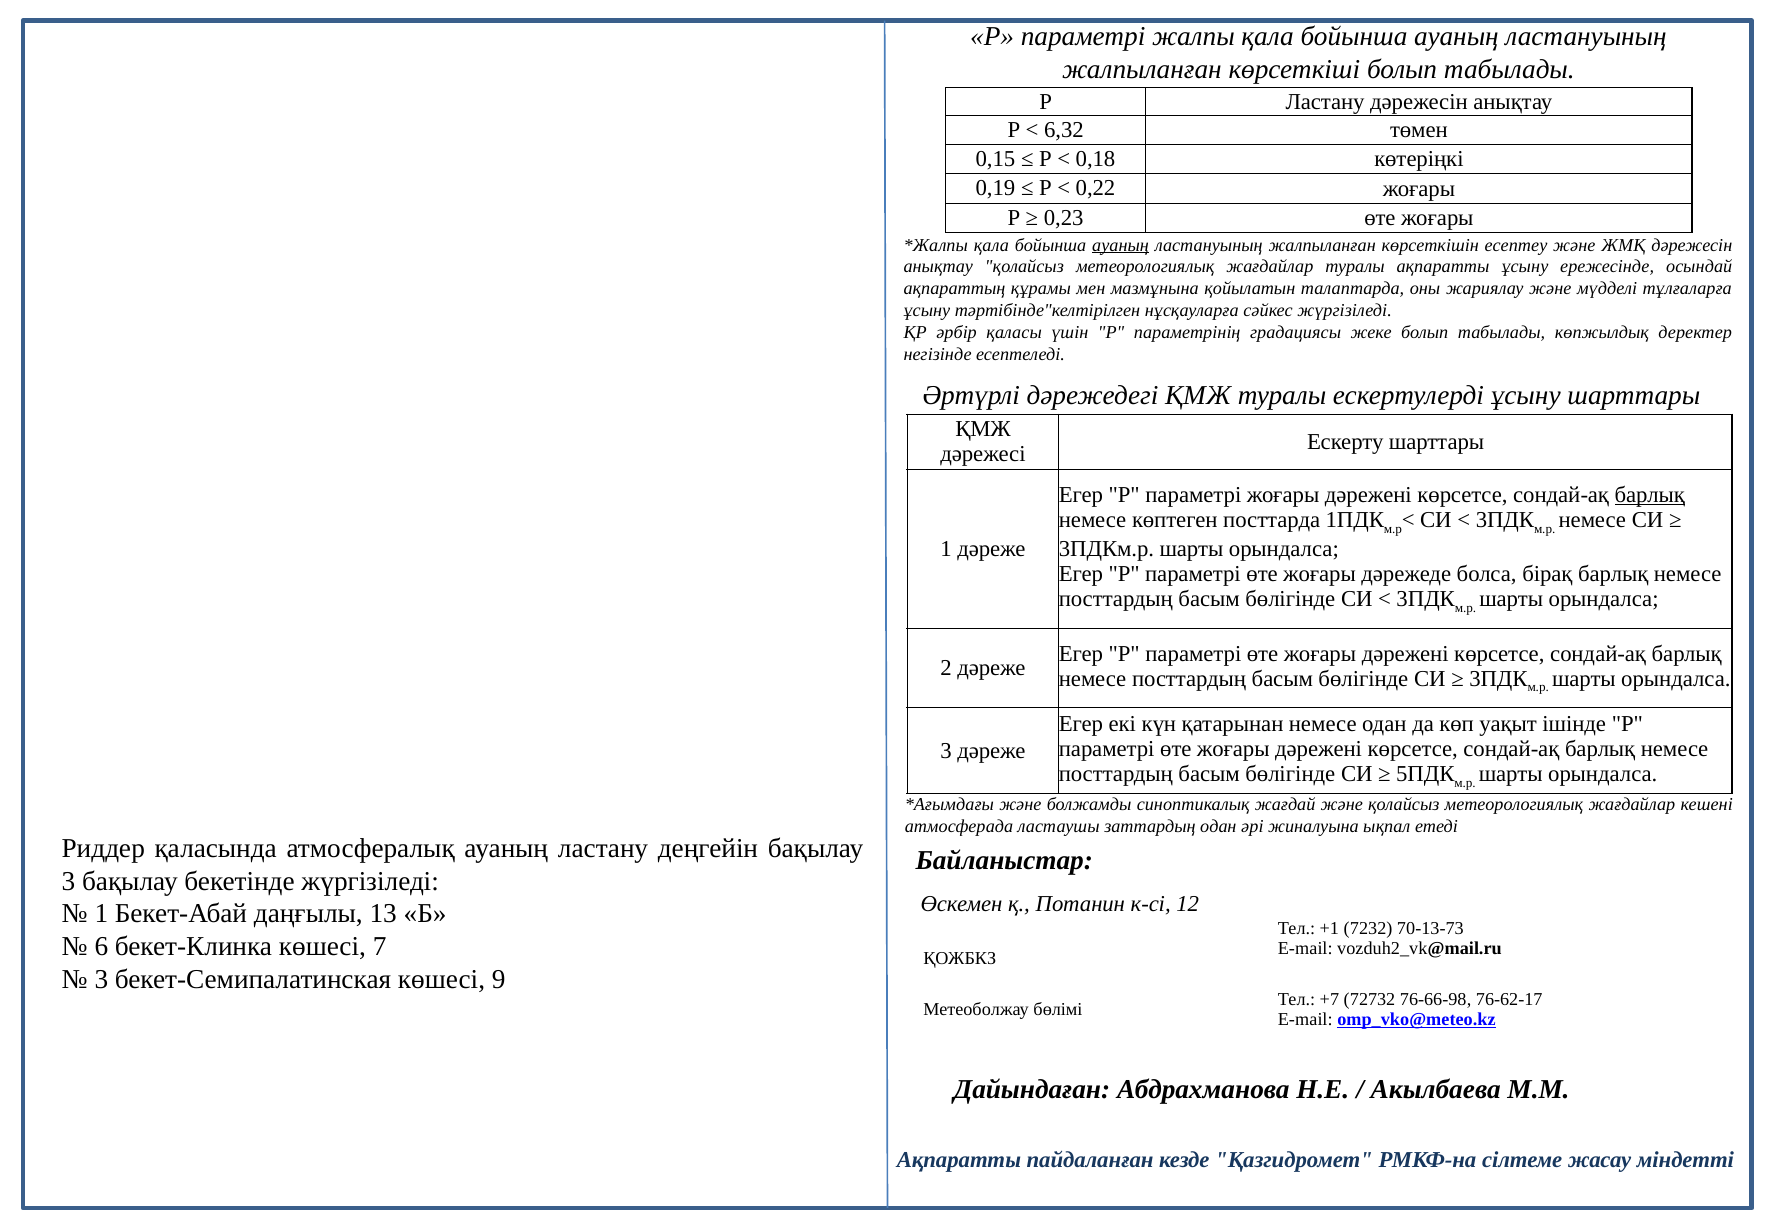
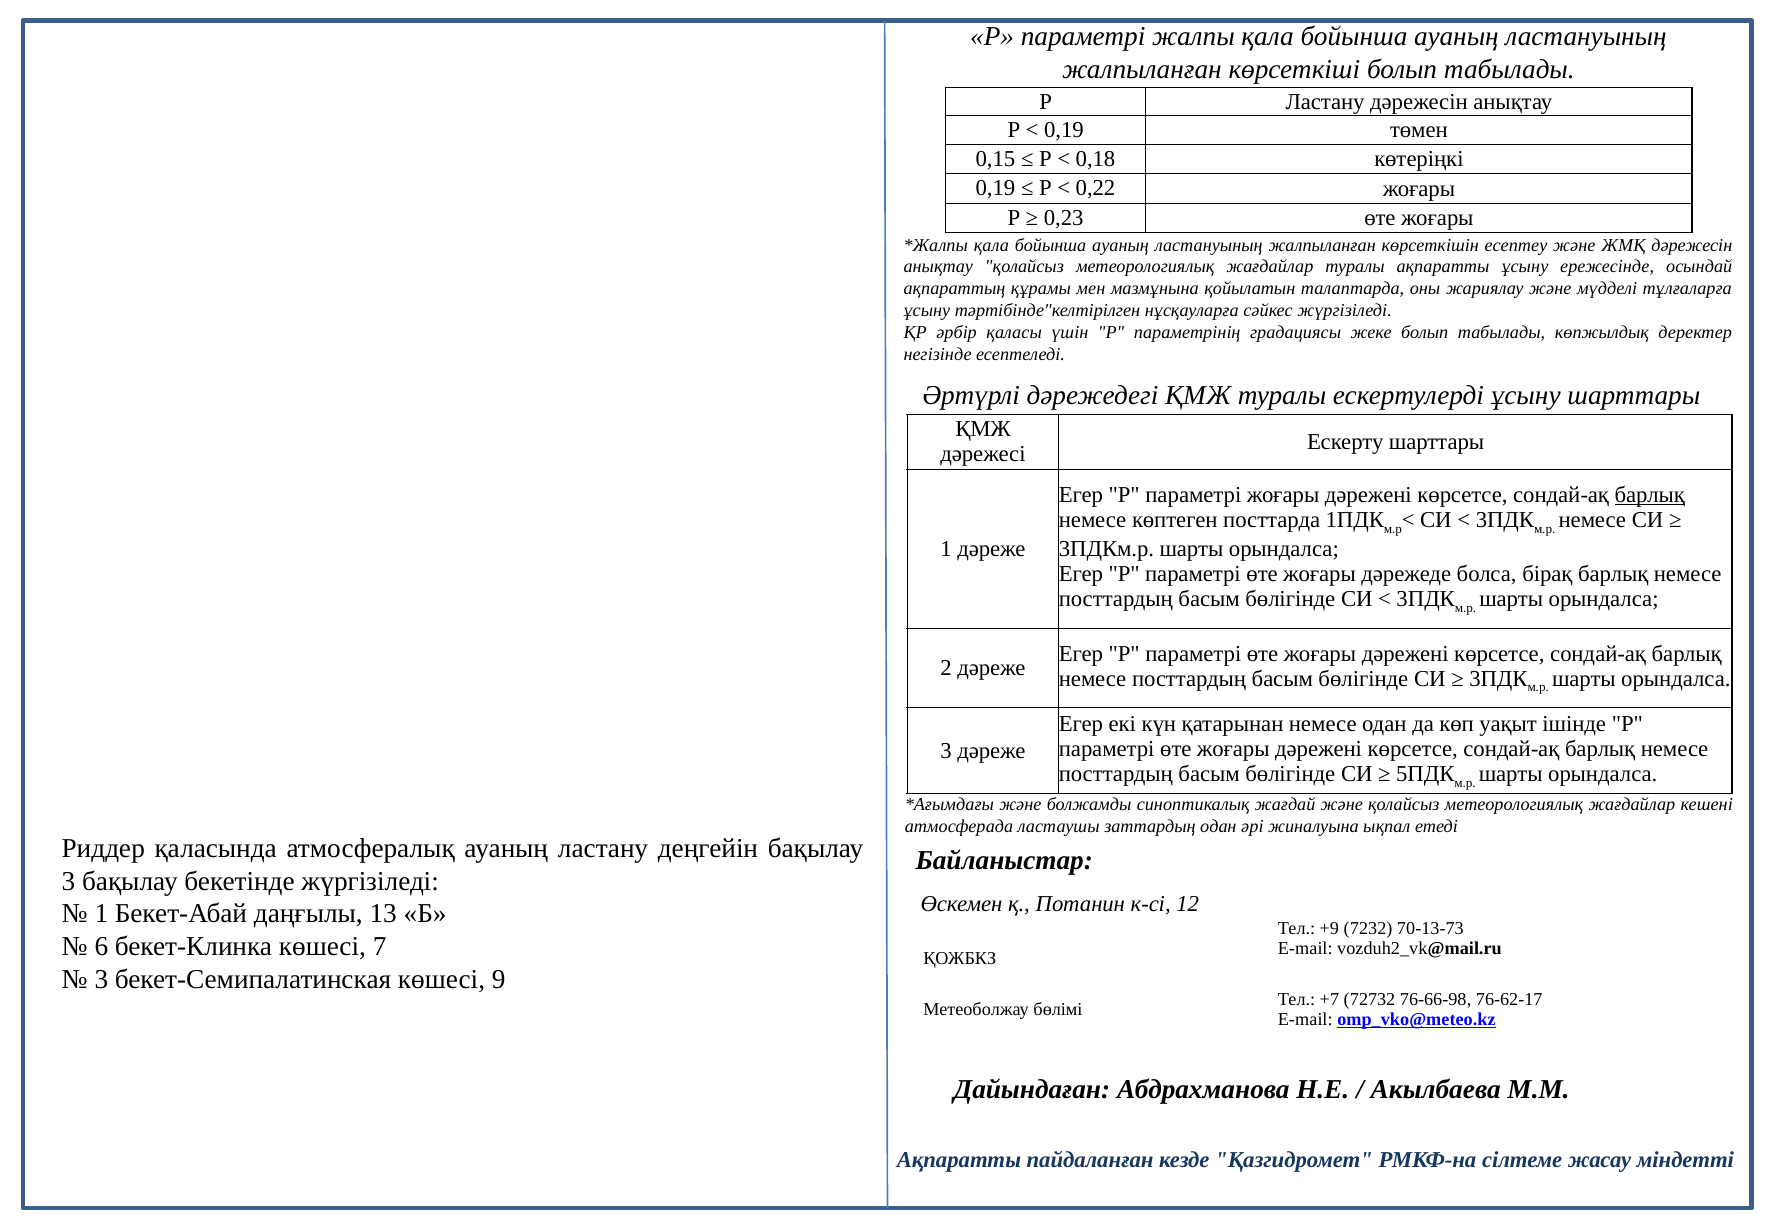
6,32: 6,32 -> 0,19 (1064, 130)
ауаның underline: present -> none (1121, 245)
+1: +1 -> +9 (1329, 928)
